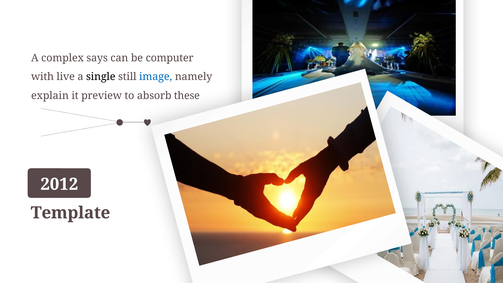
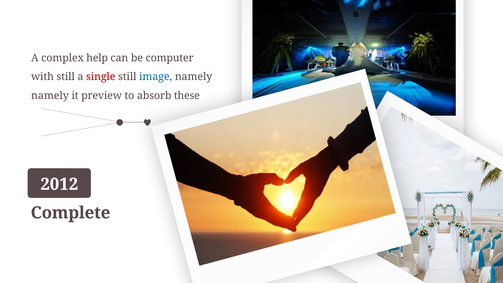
says: says -> help (97, 58)
with live: live -> still (66, 77)
single colour: black -> red (101, 77)
explain: explain -> namely (50, 96)
Template: Template -> Complete (70, 213)
